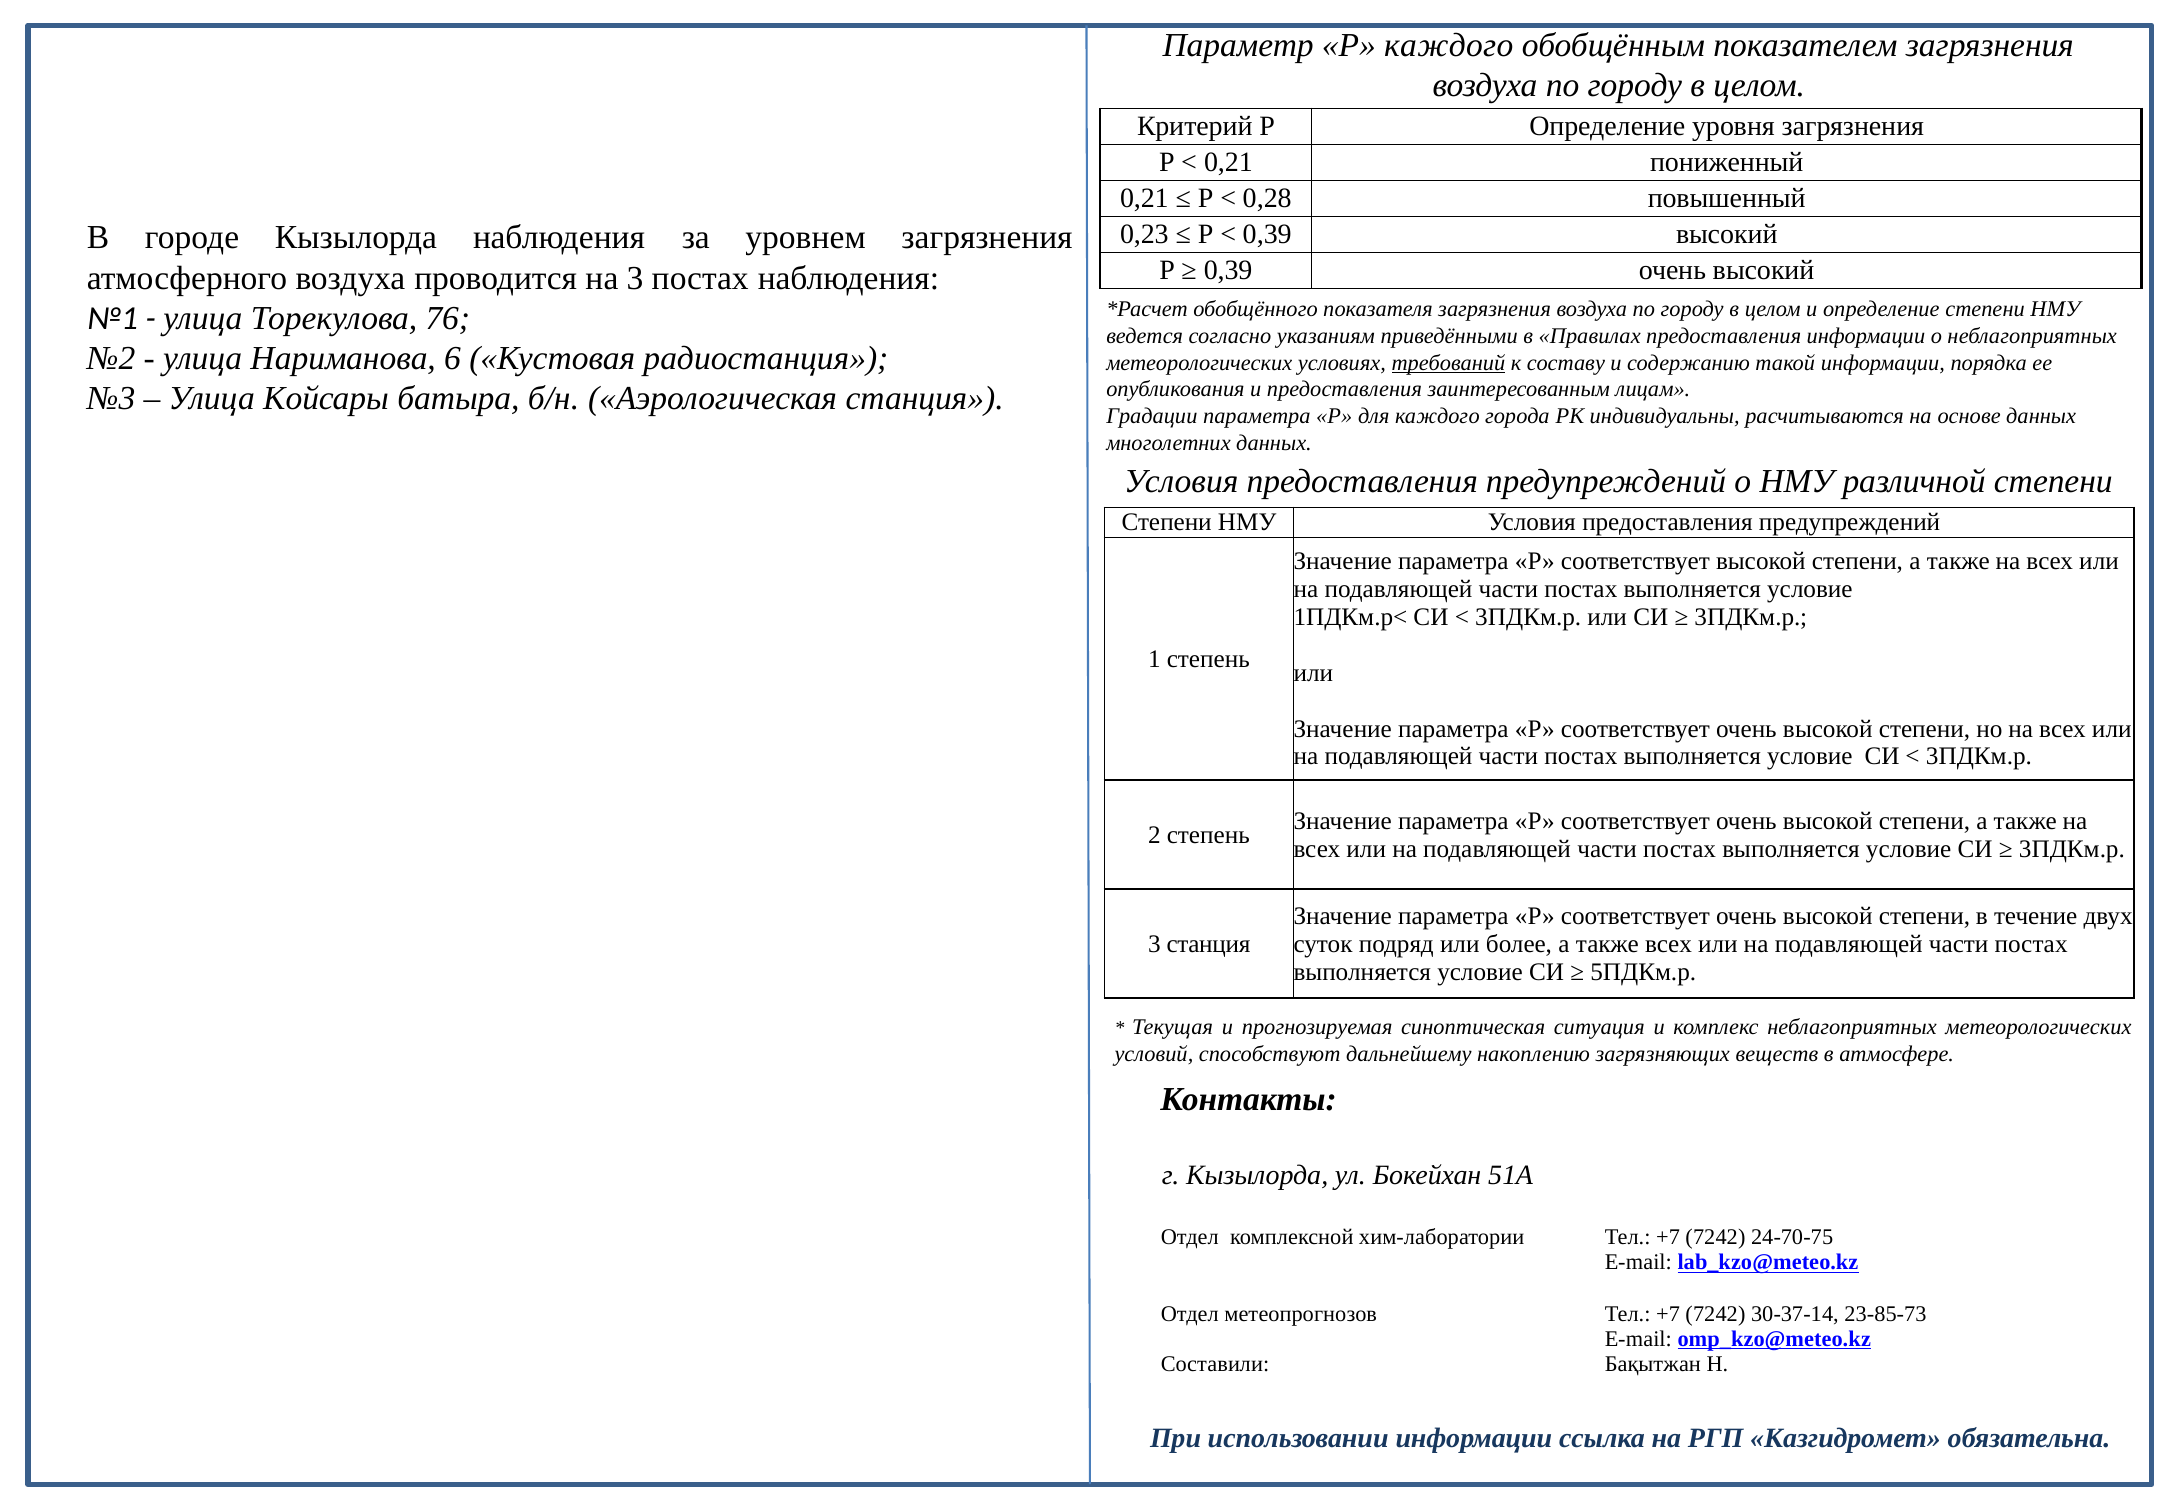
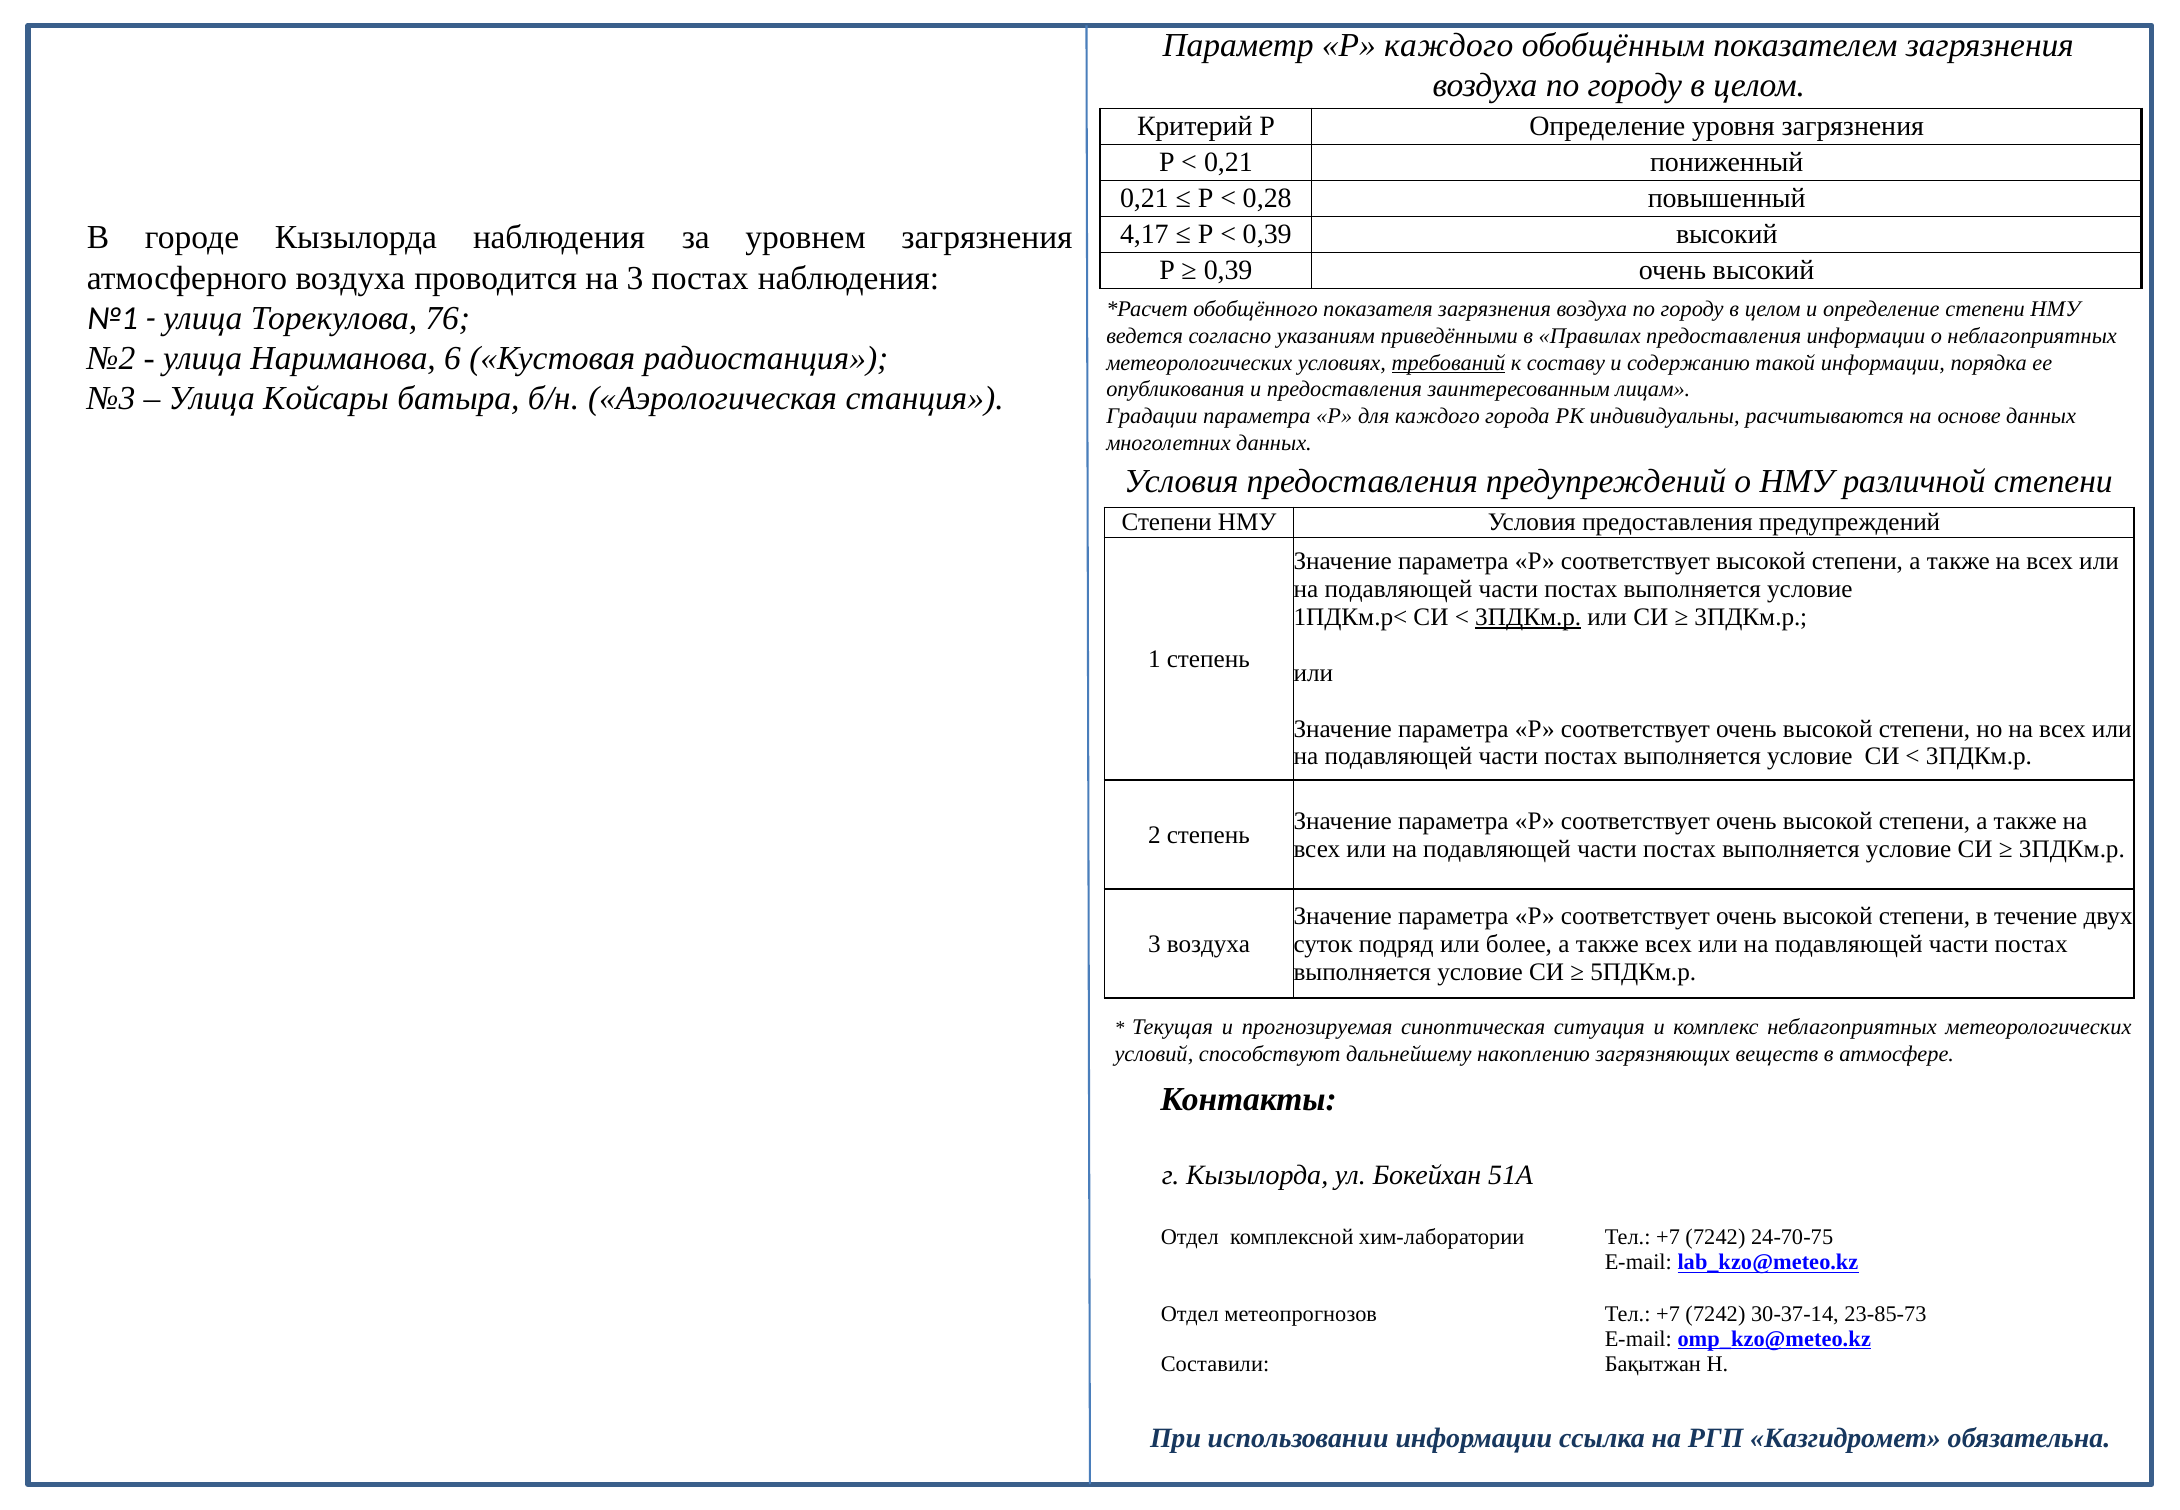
0,23: 0,23 -> 4,17 (1144, 234)
3ПДКм.р underline: none -> present (1528, 617)
3 станция: станция -> воздуха (1208, 943)
